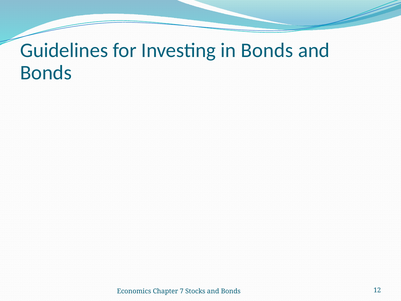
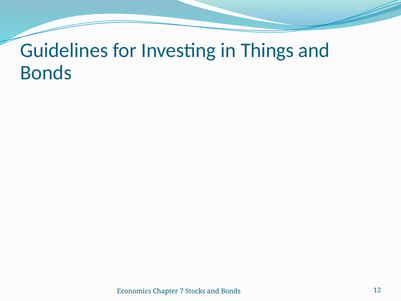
in Bonds: Bonds -> Things (267, 50)
